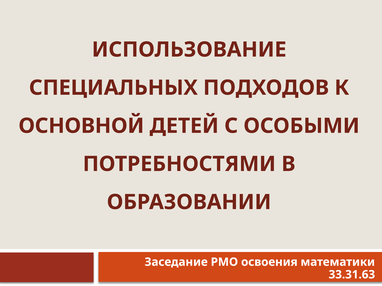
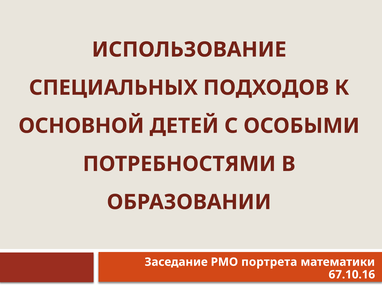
освоения: освоения -> портрета (269, 262)
33.31.63: 33.31.63 -> 67.10.16 (352, 275)
